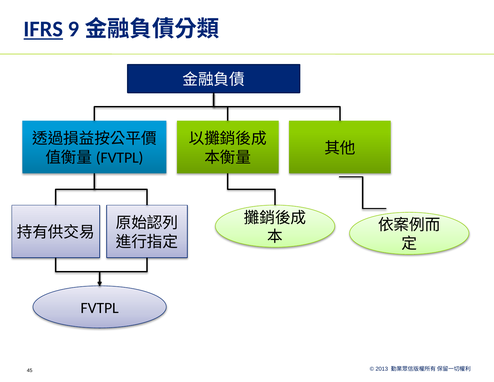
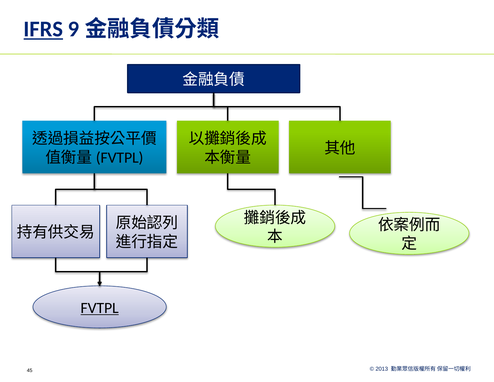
FVTPL underline: none -> present (100, 308)
